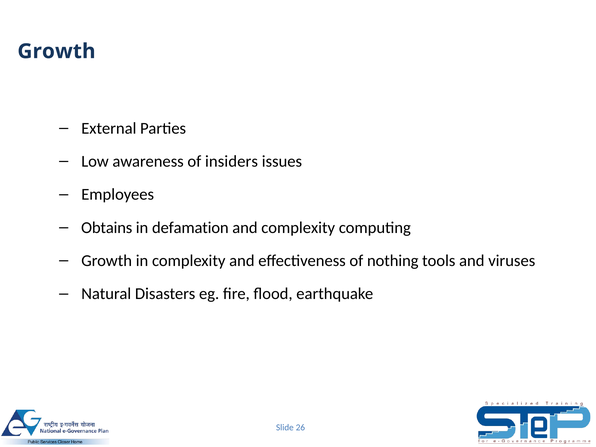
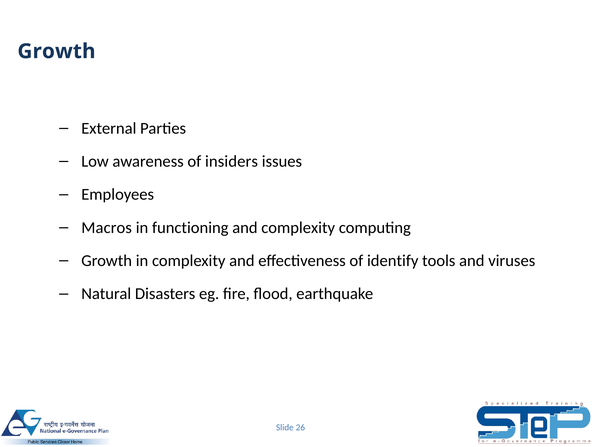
Obtains: Obtains -> Macros (107, 228)
defamation: defamation -> functioning (190, 228)
nothing: nothing -> identify (393, 261)
